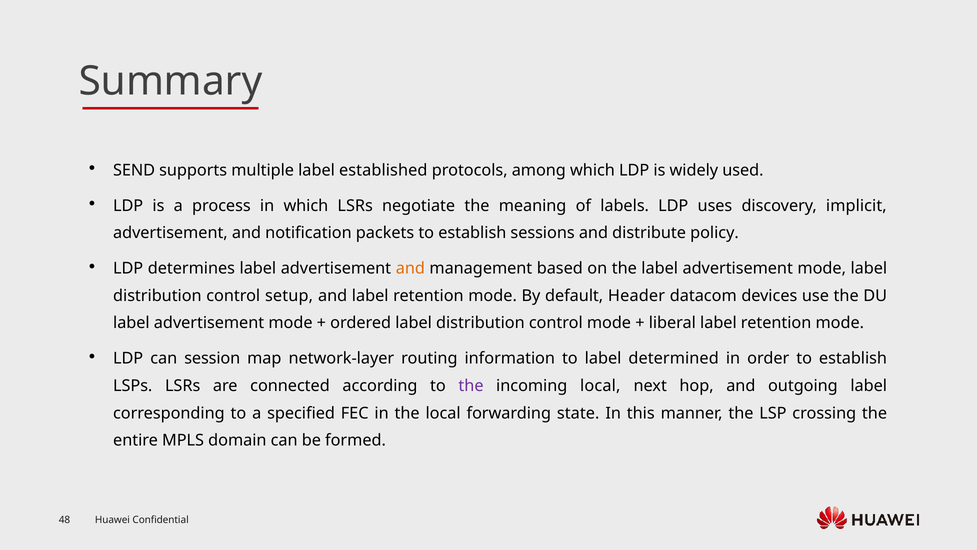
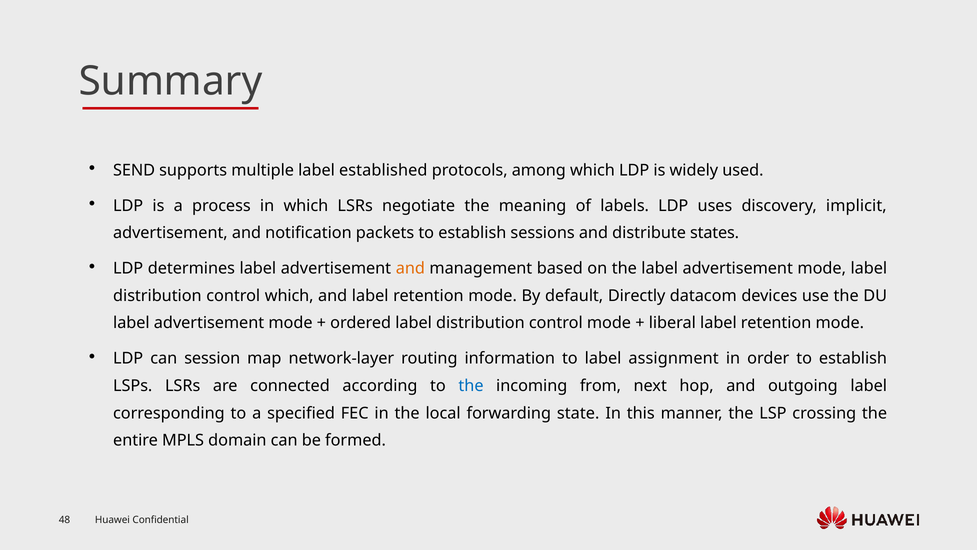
policy: policy -> states (715, 233)
control setup: setup -> which (289, 295)
Header: Header -> Directly (637, 295)
determined: determined -> assignment (674, 358)
the colour: purple -> blue (471, 385)
incoming local: local -> from (600, 385)
